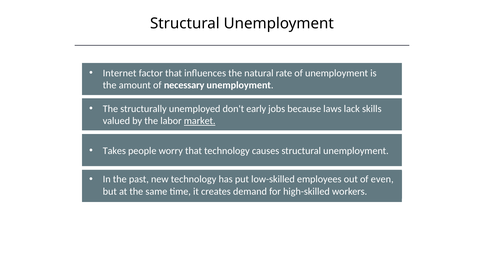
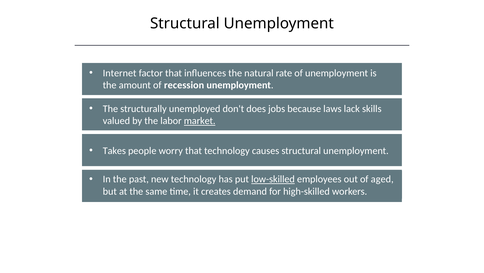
necessary: necessary -> recession (184, 85)
early: early -> does (256, 108)
low-skilled underline: none -> present (273, 179)
even: even -> aged (382, 179)
